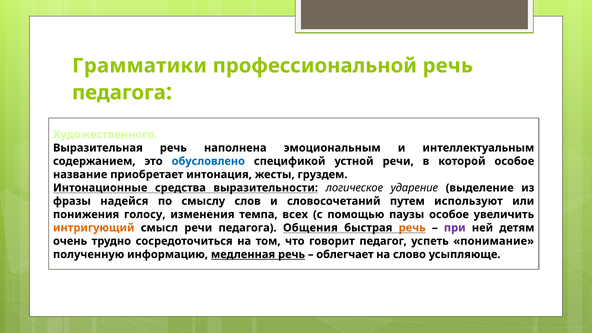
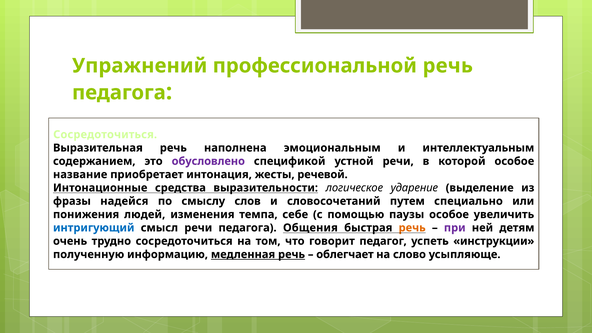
Грамматики: Грамматики -> Упражнений (140, 66)
Художественного: Художественного -> Сосредоточиться (105, 135)
обусловлено colour: blue -> purple (208, 161)
груздем: груздем -> речевой (322, 174)
используют: используют -> специально (468, 201)
голосу: голосу -> людей (145, 214)
всех: всех -> себе (295, 214)
интригующий colour: orange -> blue (94, 228)
понимание: понимание -> инструкции (494, 241)
